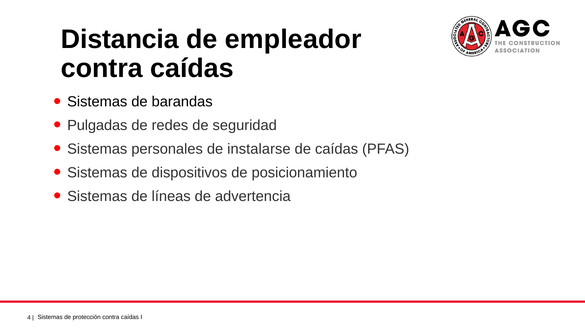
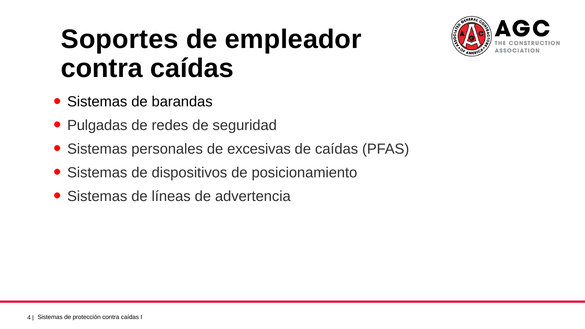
Distancia: Distancia -> Soportes (120, 39)
instalarse: instalarse -> excesivas (259, 149)
